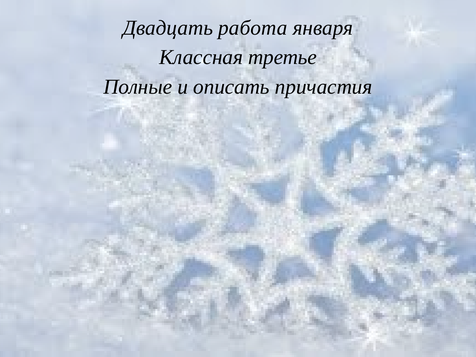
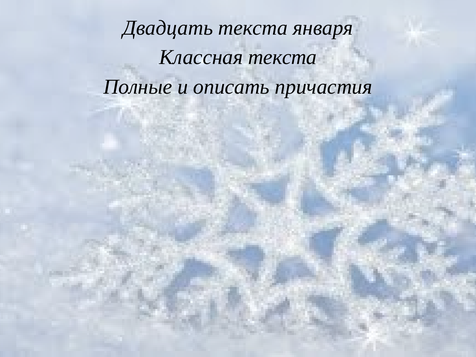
Двадцать работа: работа -> текста (253, 28)
Классная третье: третье -> текста (282, 57)
